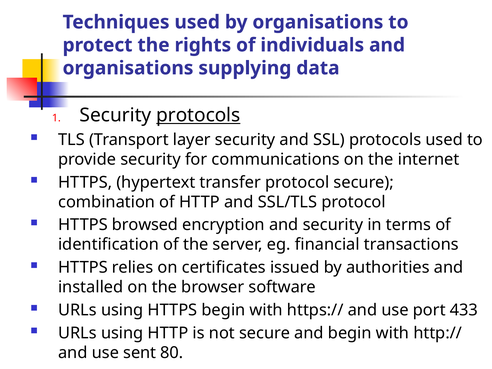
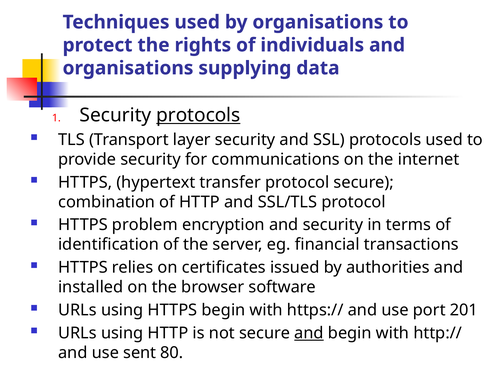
browsed: browsed -> problem (145, 225)
433: 433 -> 201 (464, 310)
and underline: none -> present (309, 333)
